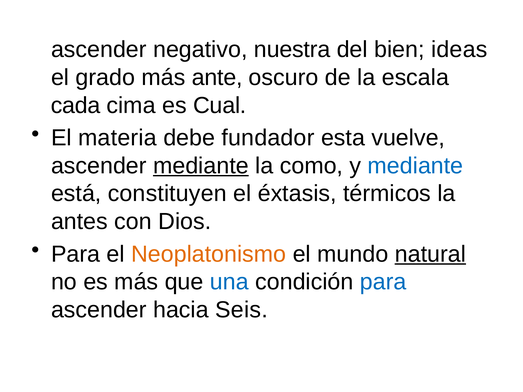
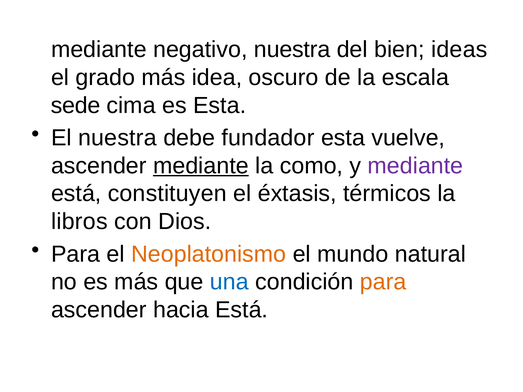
ascender: ascender -> mediante (99, 50)
ante: ante -> idea (217, 78)
cada: cada -> sede (76, 105)
es Cual: Cual -> Esta (220, 105)
El materia: materia -> nuestra (117, 138)
mediante colour: blue -> purple (415, 166)
antes: antes -> libros (79, 222)
natural underline: present -> none (430, 254)
para colour: blue -> orange (383, 282)
hacia Seis: Seis -> Está (242, 310)
